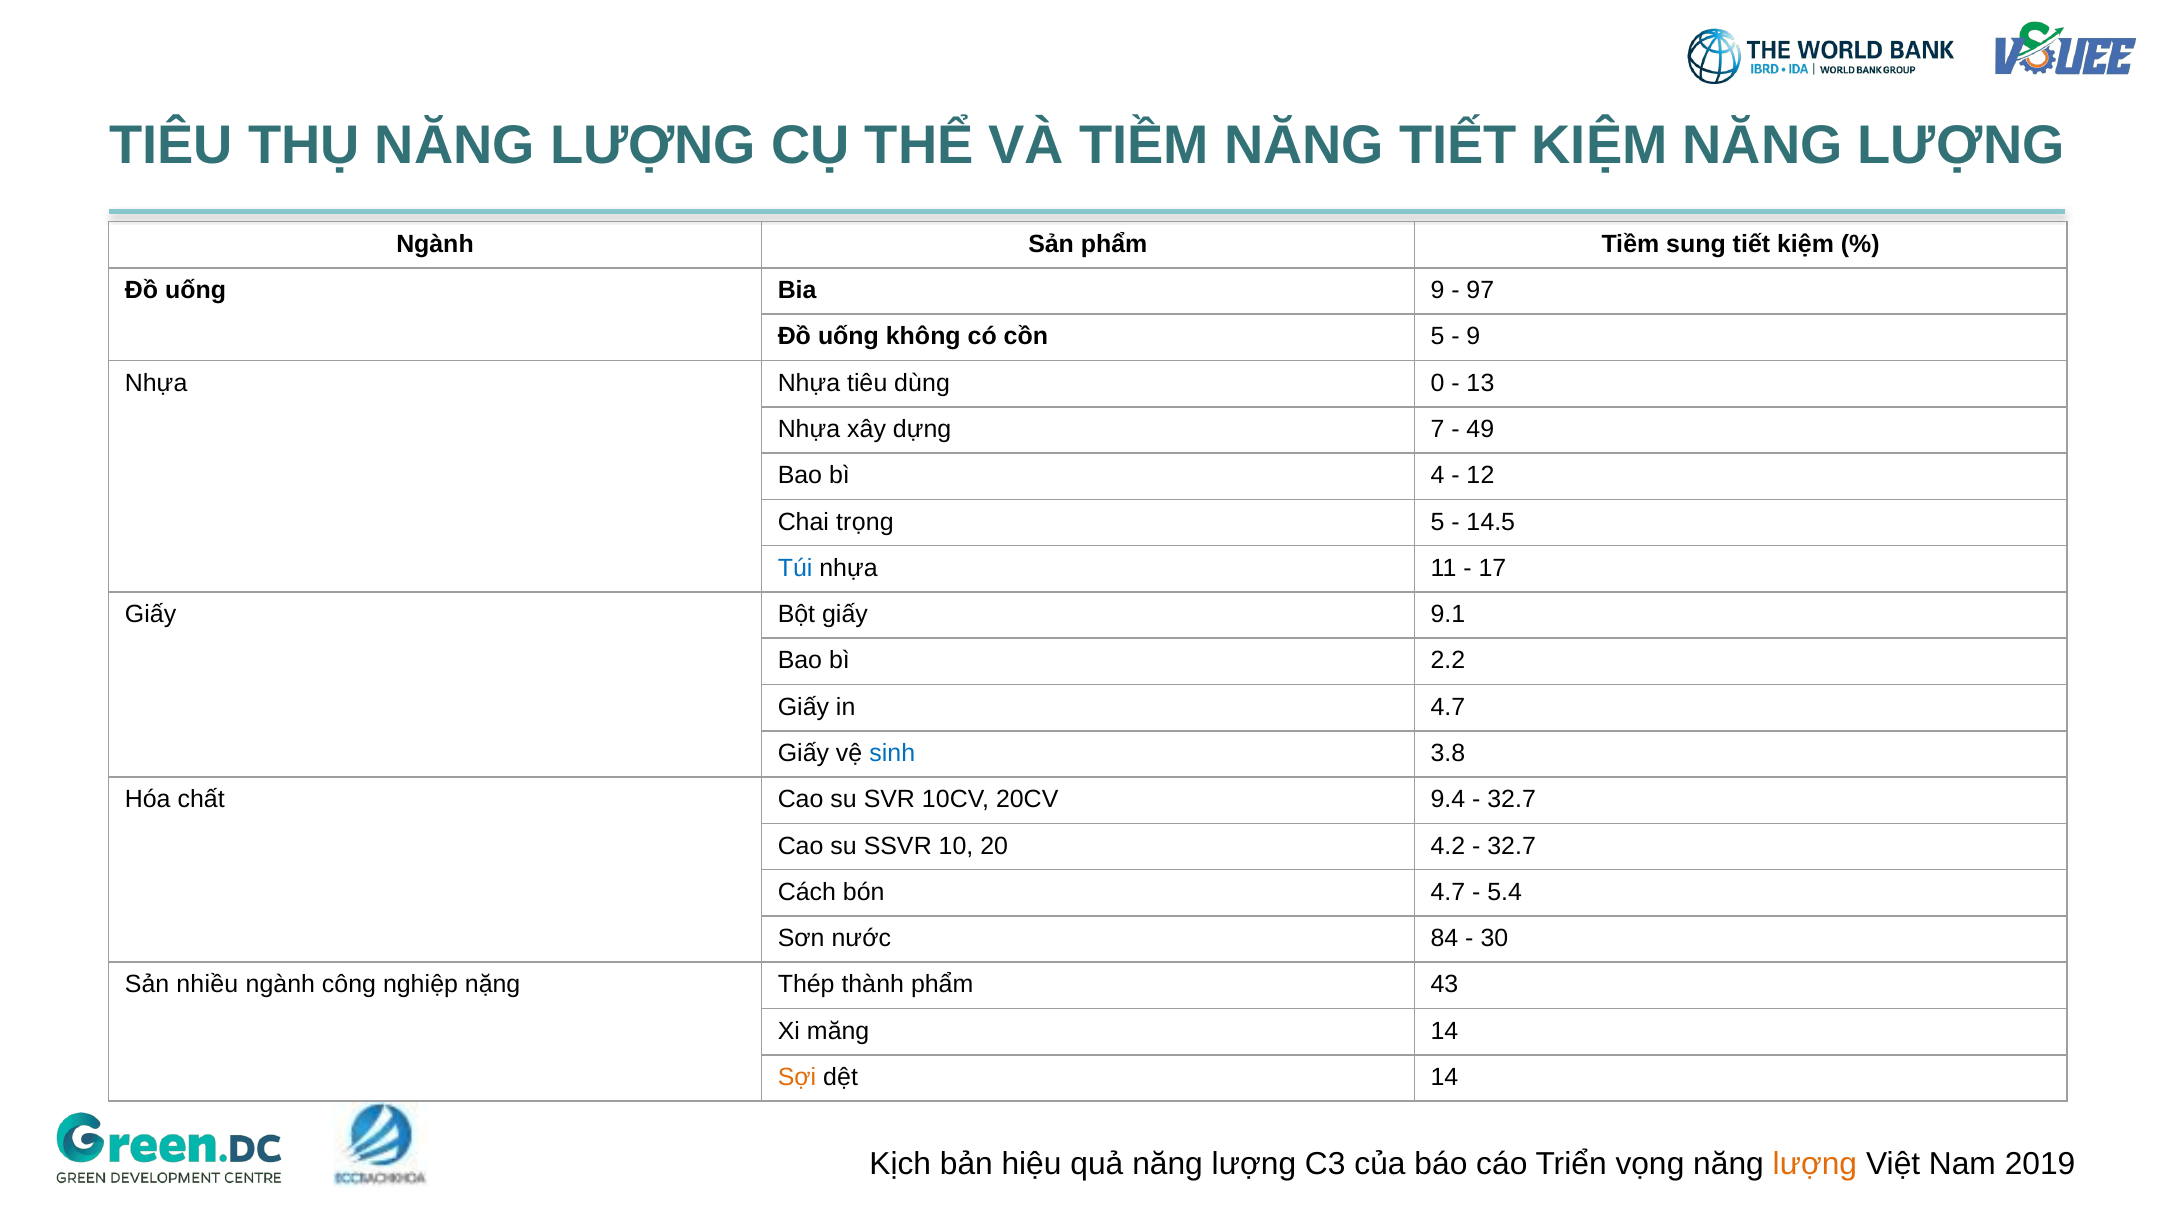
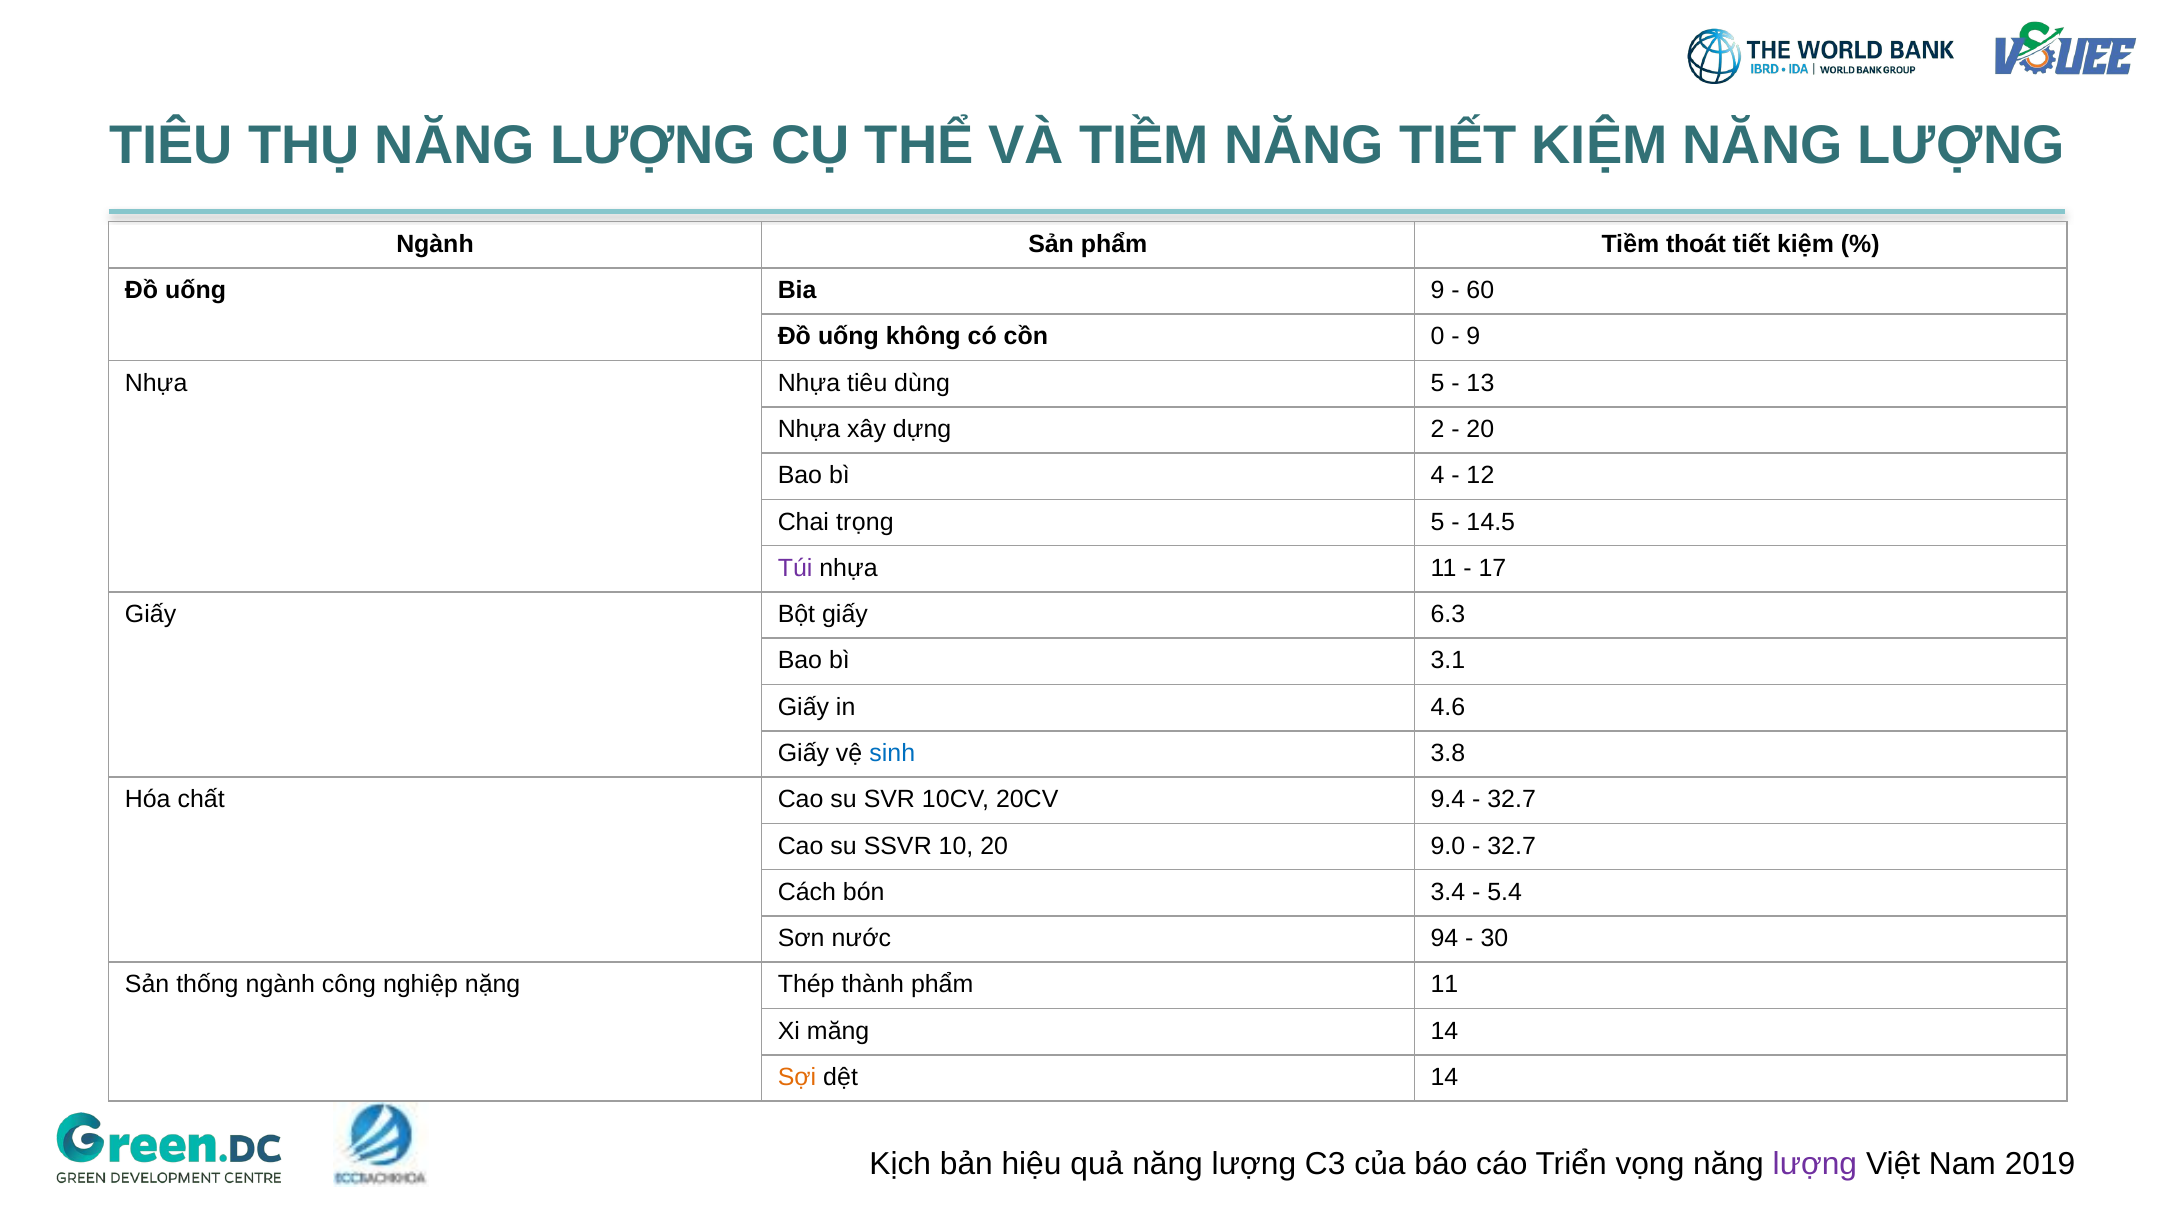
sung: sung -> thoát (1696, 244)
97: 97 -> 60 (1480, 290)
cồn 5: 5 -> 0 (1438, 337)
dùng 0: 0 -> 5 (1438, 383)
7: 7 -> 2 (1438, 429)
49: 49 -> 20 (1480, 429)
Túi colour: blue -> purple (795, 568)
9.1: 9.1 -> 6.3 (1448, 614)
2.2: 2.2 -> 3.1 (1448, 661)
in 4.7: 4.7 -> 4.6 (1448, 707)
4.2: 4.2 -> 9.0 (1448, 846)
bón 4.7: 4.7 -> 3.4 (1448, 892)
84: 84 -> 94 (1444, 938)
nhiều: nhiều -> thống (207, 985)
phẩm 43: 43 -> 11 (1444, 985)
lượng colour: orange -> purple (1815, 1164)
